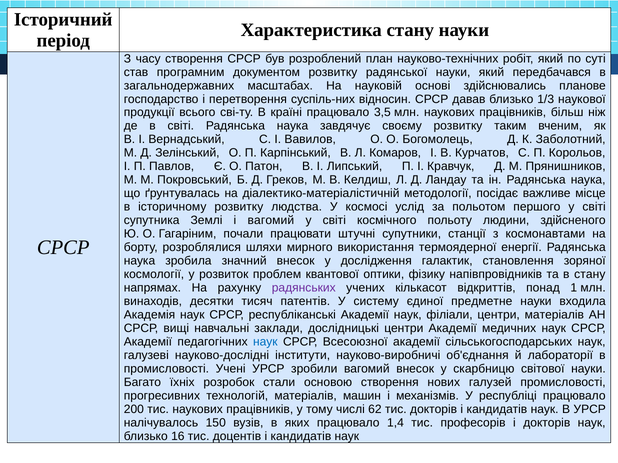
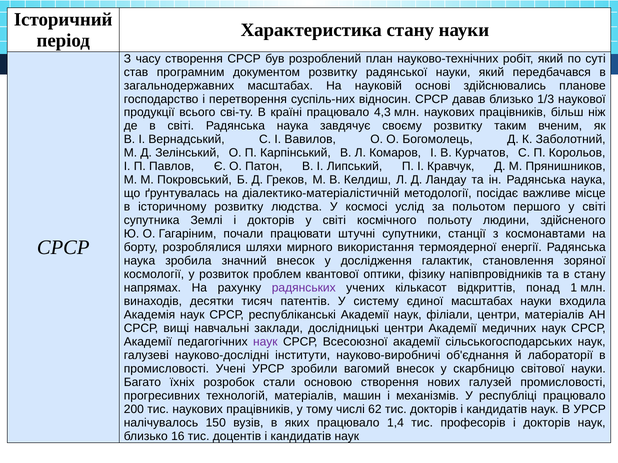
3,5: 3,5 -> 4,3 (382, 113)
Землі і вагомий: вагомий -> докторів (271, 221)
єдиної предметне: предметне -> масштабах (482, 302)
наук colour: blue -> purple (265, 342)
